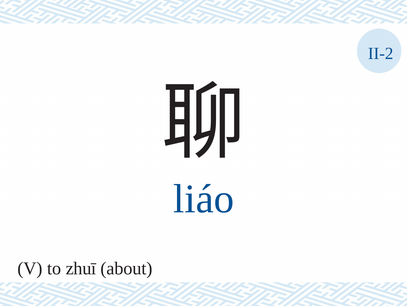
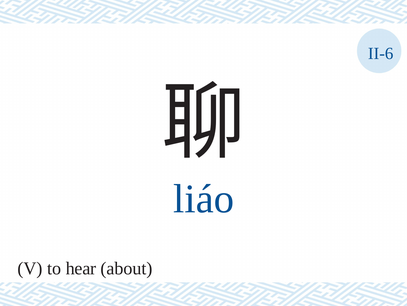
II-2: II-2 -> II-6 (381, 53)
zhuī: zhuī -> hear (81, 268)
